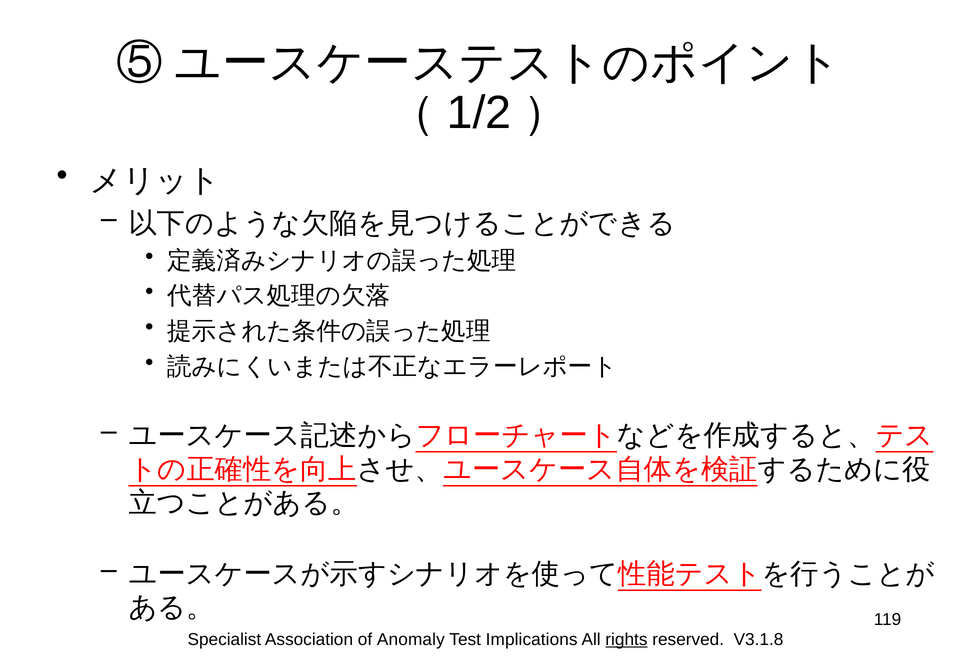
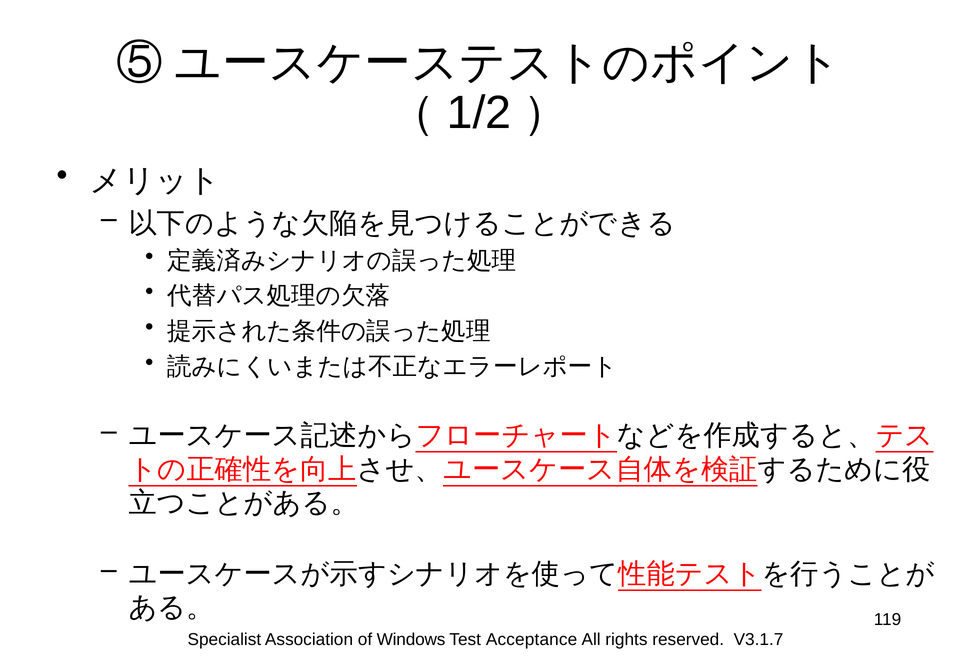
Anomaly: Anomaly -> Windows (411, 640)
Implications: Implications -> Acceptance (532, 640)
rights underline: present -> none (626, 640)
V3.1.8: V3.1.8 -> V3.1.7 (759, 640)
